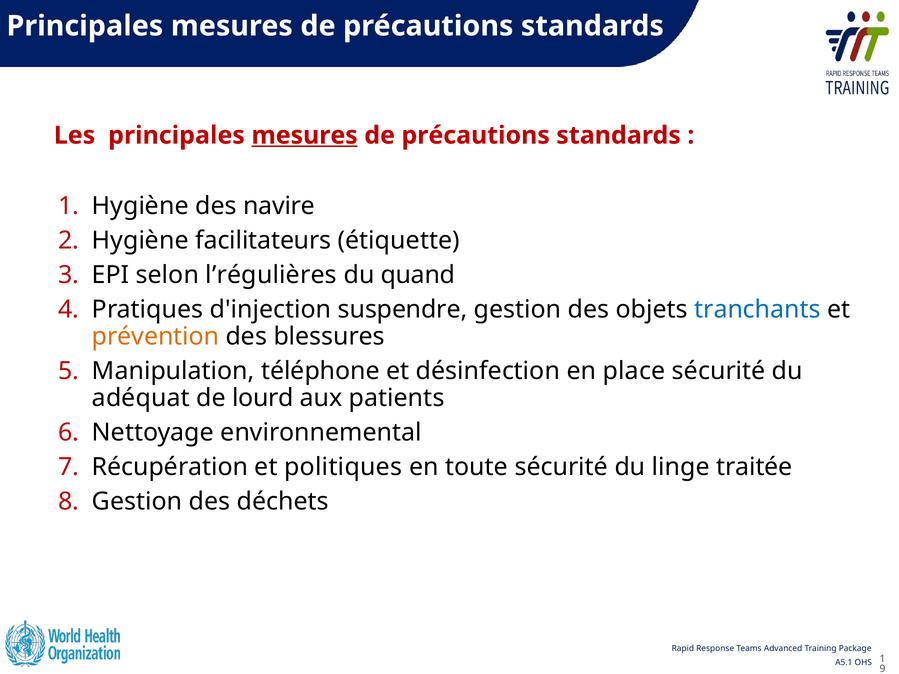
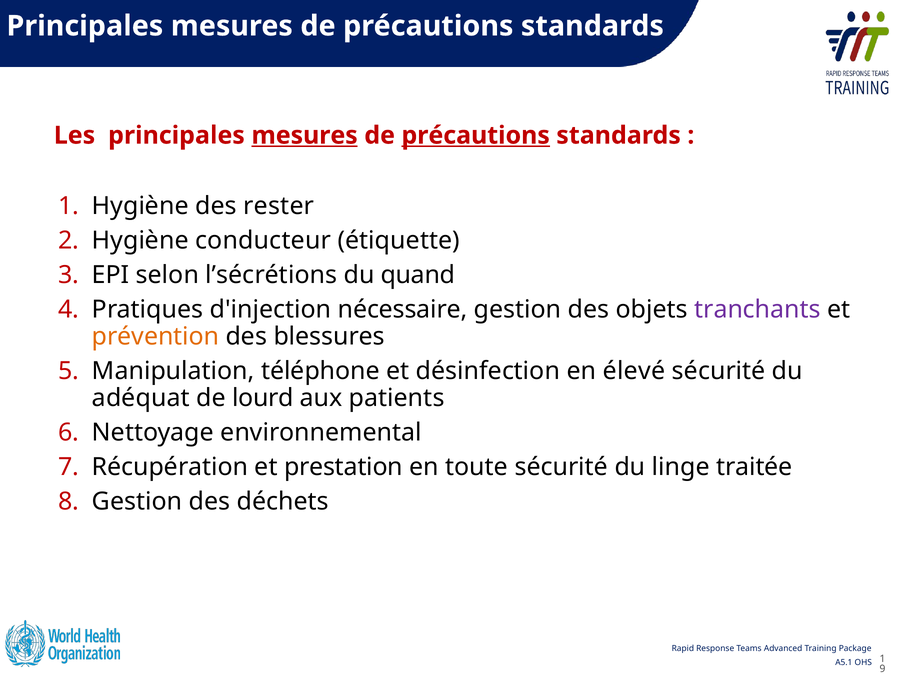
précautions underline: none -> present (476, 135)
navire: navire -> rester (279, 206)
facilitateurs: facilitateurs -> conducteur (263, 241)
l’régulières: l’régulières -> l’sécrétions (271, 275)
suspendre: suspendre -> nécessaire (403, 310)
tranchants colour: blue -> purple (757, 310)
place: place -> élevé (634, 371)
politiques: politiques -> prestation (344, 467)
